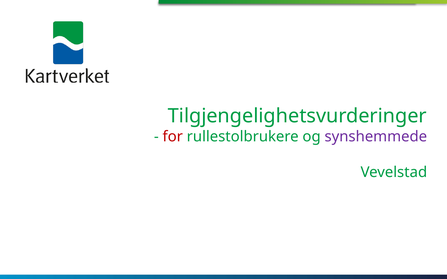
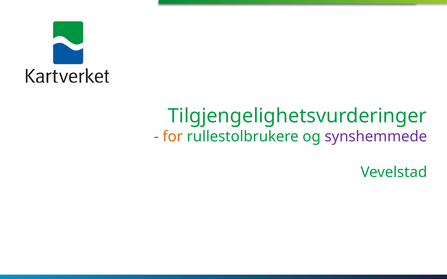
for colour: red -> orange (173, 137)
